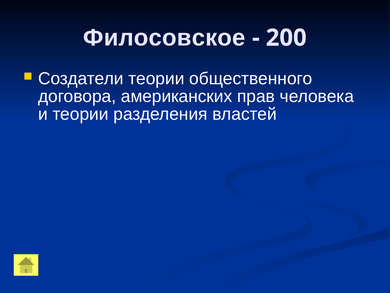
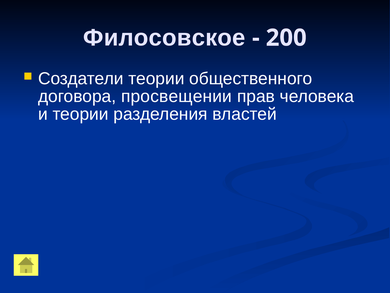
американских: американских -> просвещении (176, 96)
